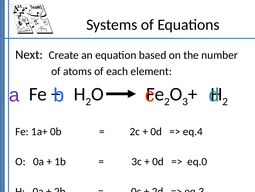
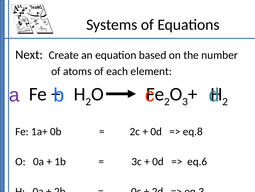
eq.4: eq.4 -> eq.8 (193, 131)
eq.0: eq.0 -> eq.6 (197, 161)
